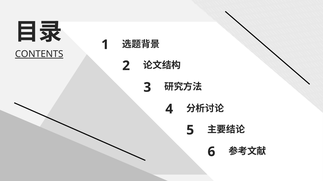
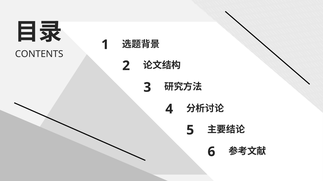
CONTENTS underline: present -> none (39, 54)
